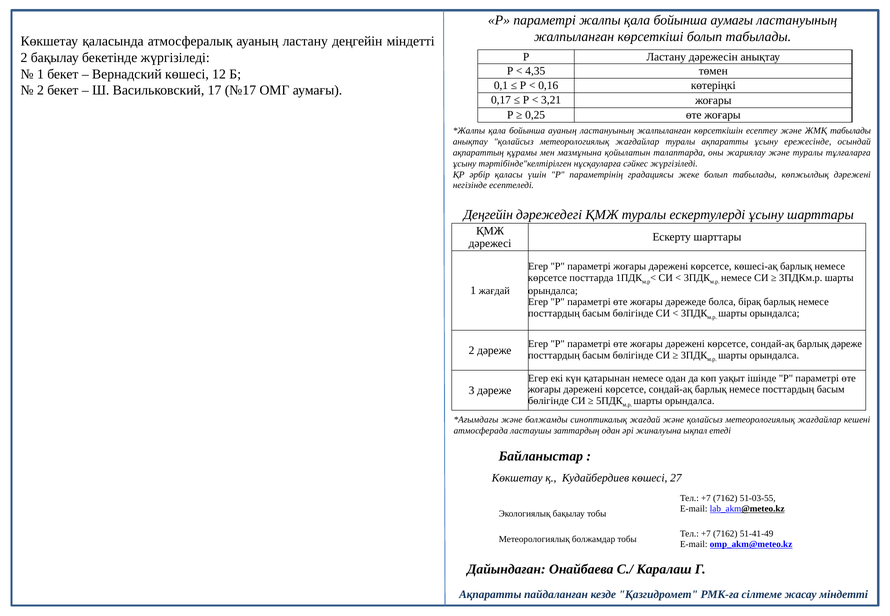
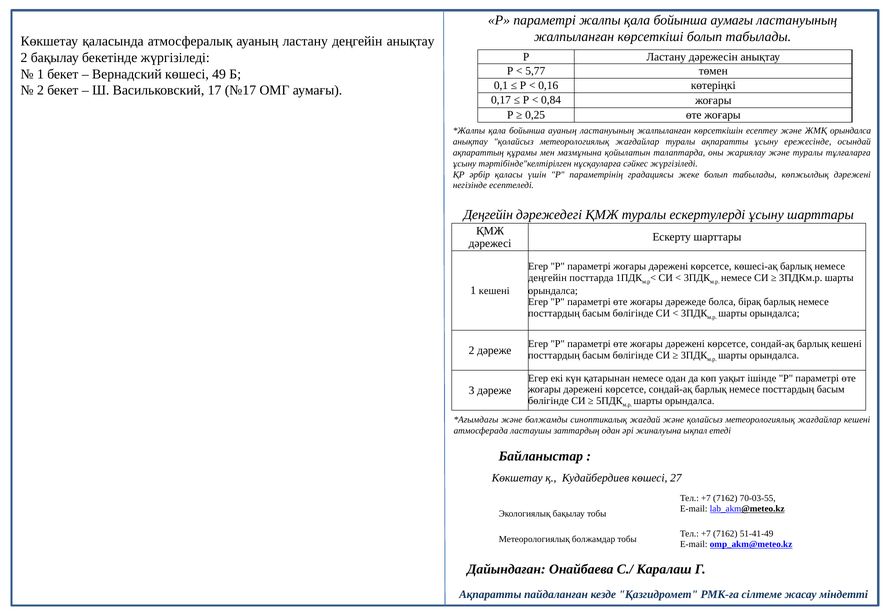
деңгейін міндетті: міндетті -> анықтау (411, 41)
4,35: 4,35 -> 5,77 (535, 71)
12: 12 -> 49 (219, 74)
3,21: 3,21 -> 0,84 (551, 100)
ЖМҚ табылады: табылады -> орындалса (851, 131)
көрсетсе: көрсетсе -> деңгейін (547, 278)
1 жағдай: жағдай -> кешені (494, 291)
барлық дәреже: дәреже -> кешені (847, 344)
51-03-55: 51-03-55 -> 70-03-55 (758, 499)
